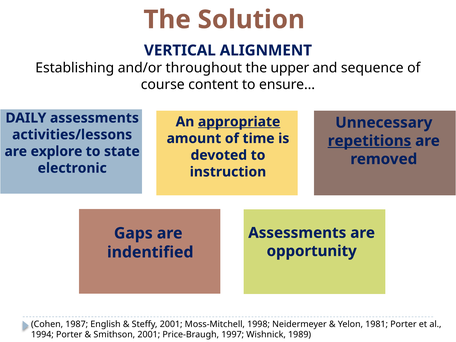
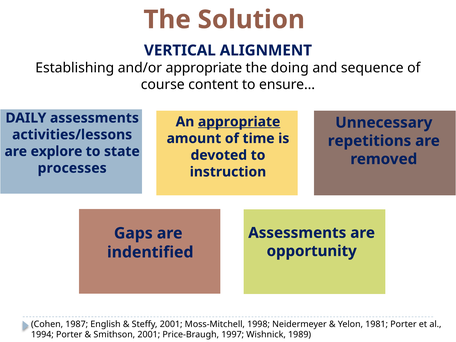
and/or throughout: throughout -> appropriate (204, 68)
upper: upper -> doing (290, 68)
repetitions underline: present -> none (370, 141)
electronic: electronic -> processes (72, 168)
